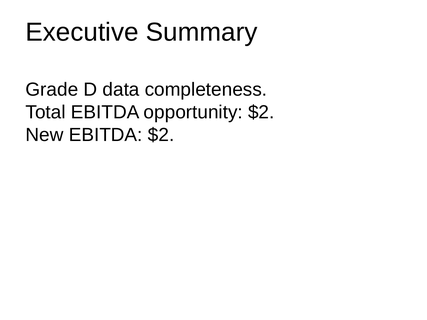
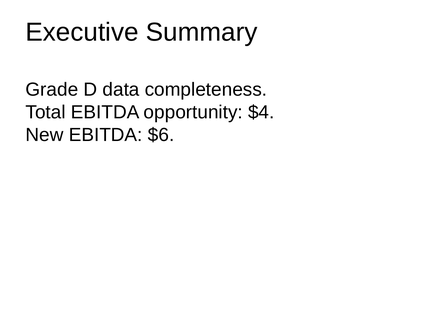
opportunity $2: $2 -> $4 (261, 112)
EBITDA $2: $2 -> $6 (161, 135)
